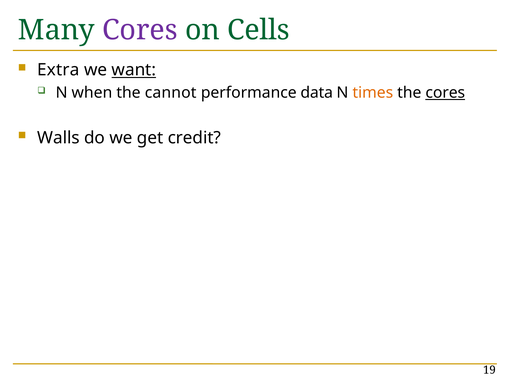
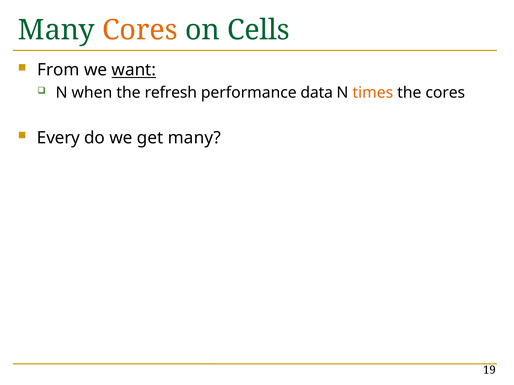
Cores colour: purple -> orange (140, 30)
Extra: Extra -> From (58, 70)
cannot: cannot -> refresh (171, 93)
cores underline: present -> none (445, 93)
Walls: Walls -> Every (58, 138)
get credit: credit -> many (194, 138)
